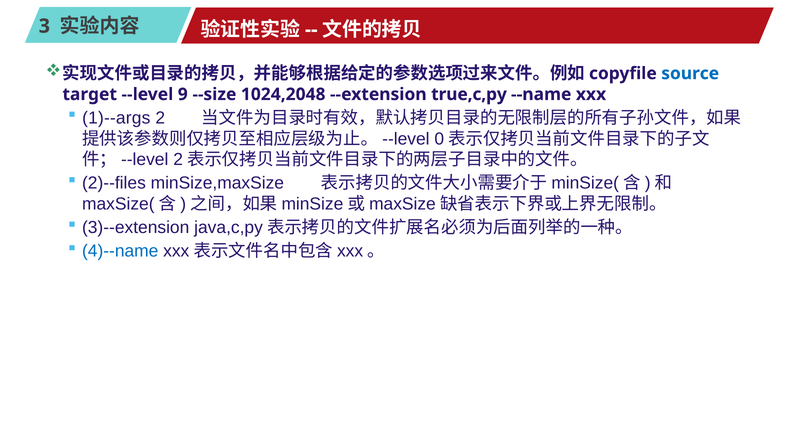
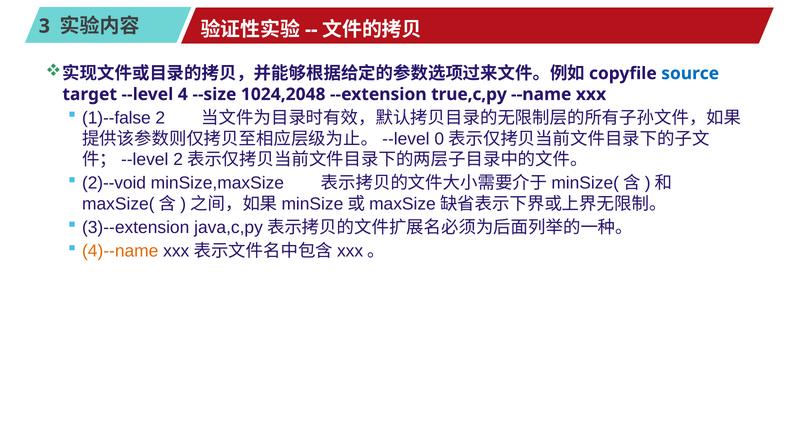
9: 9 -> 4 (183, 94)
1)--args: 1)--args -> 1)--false (116, 118)
2)--files: 2)--files -> 2)--void (114, 183)
4)--name colour: blue -> orange (120, 251)
